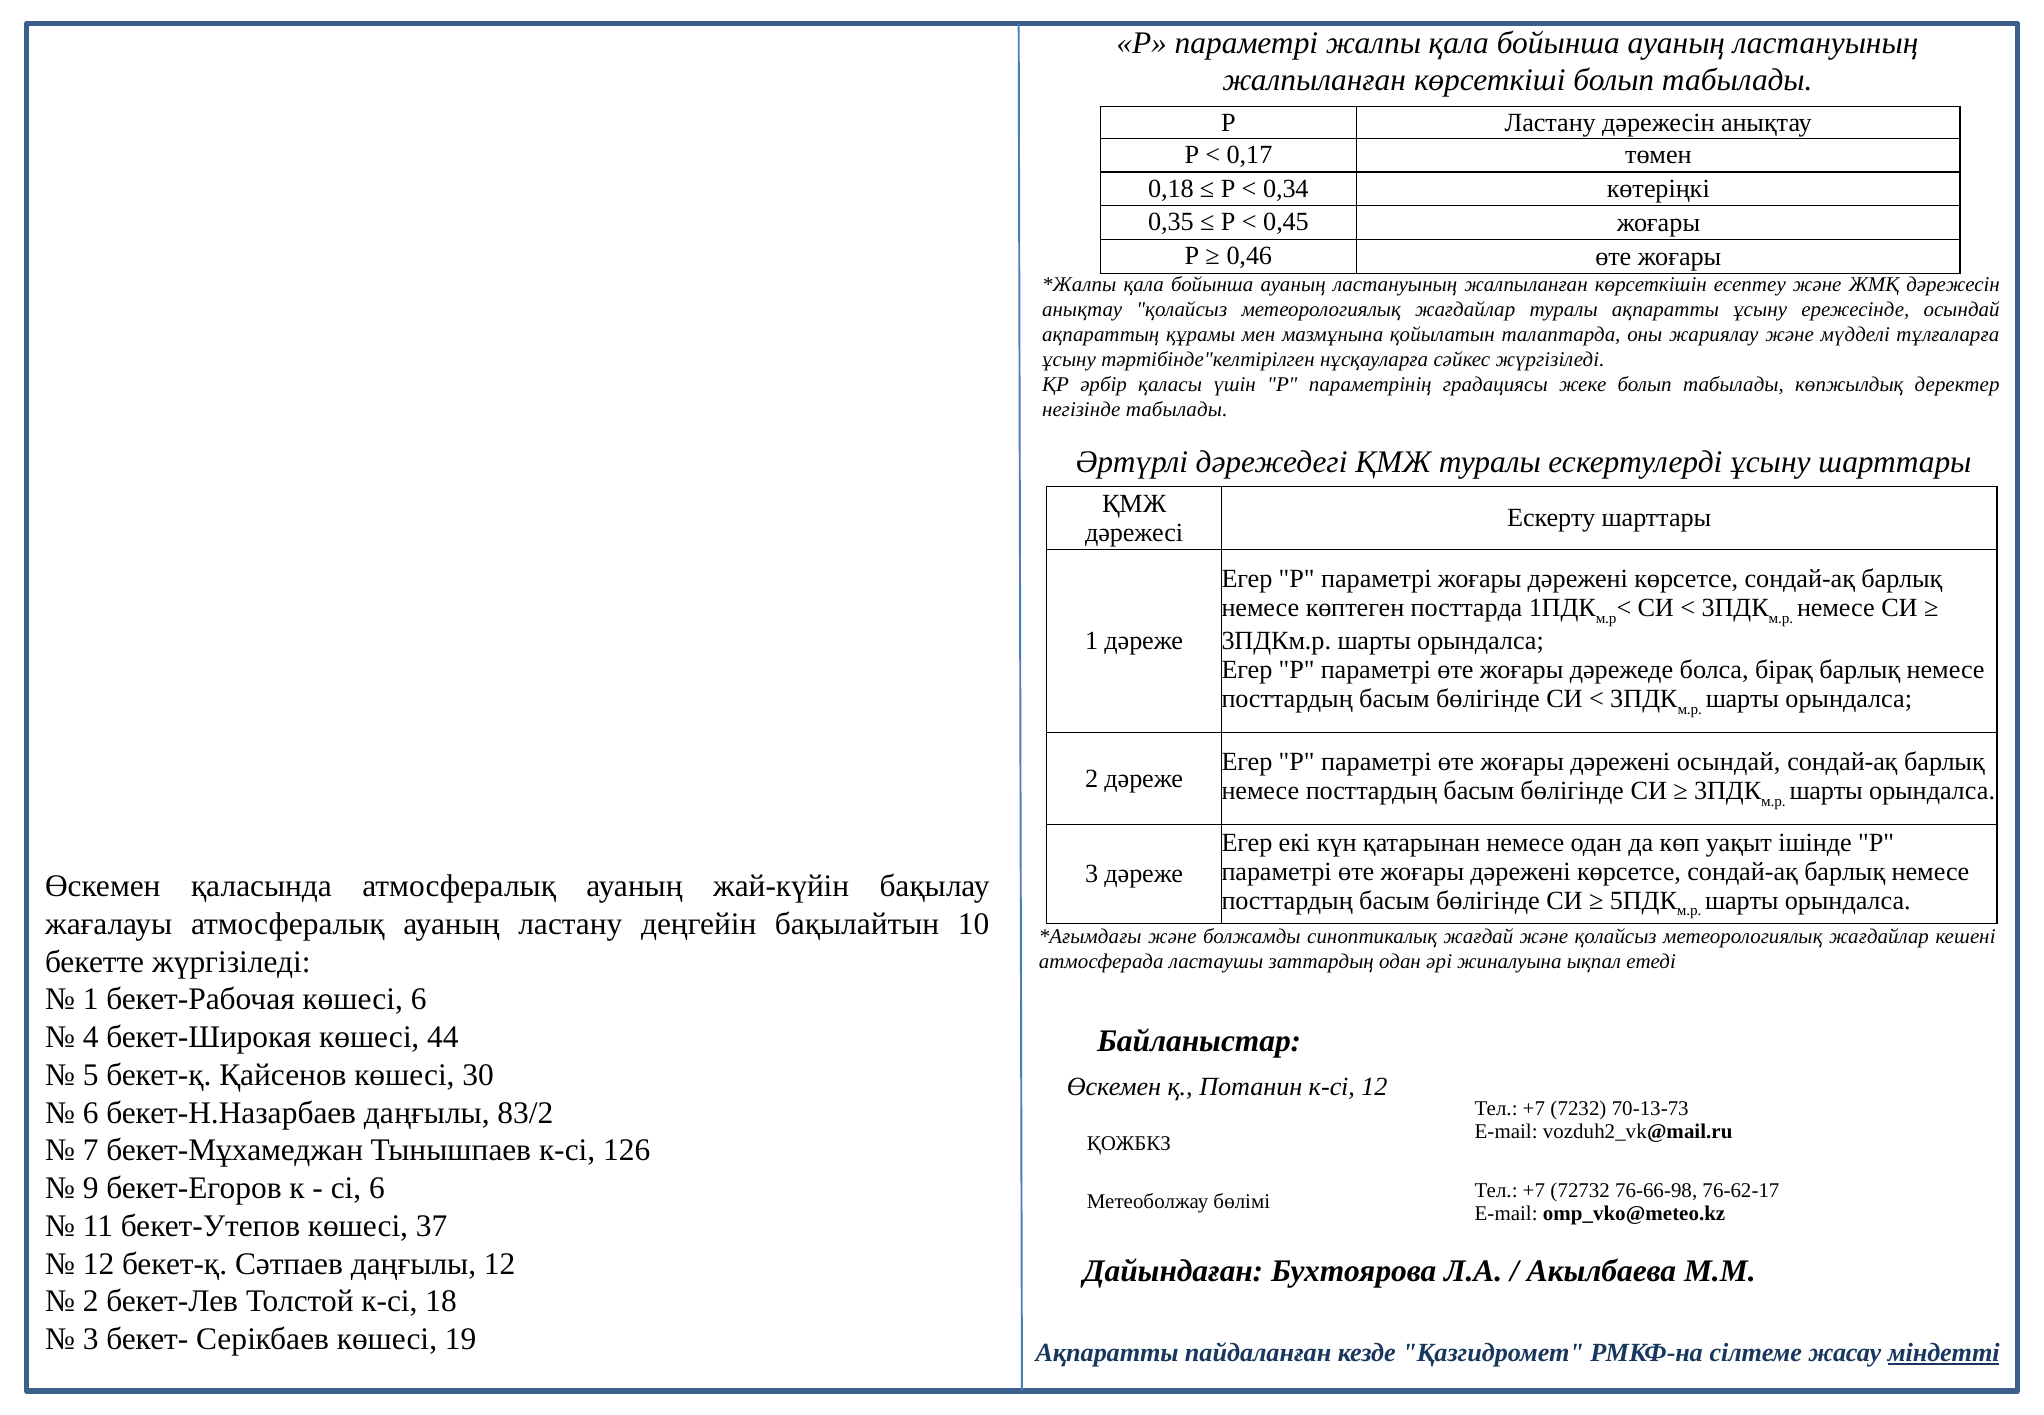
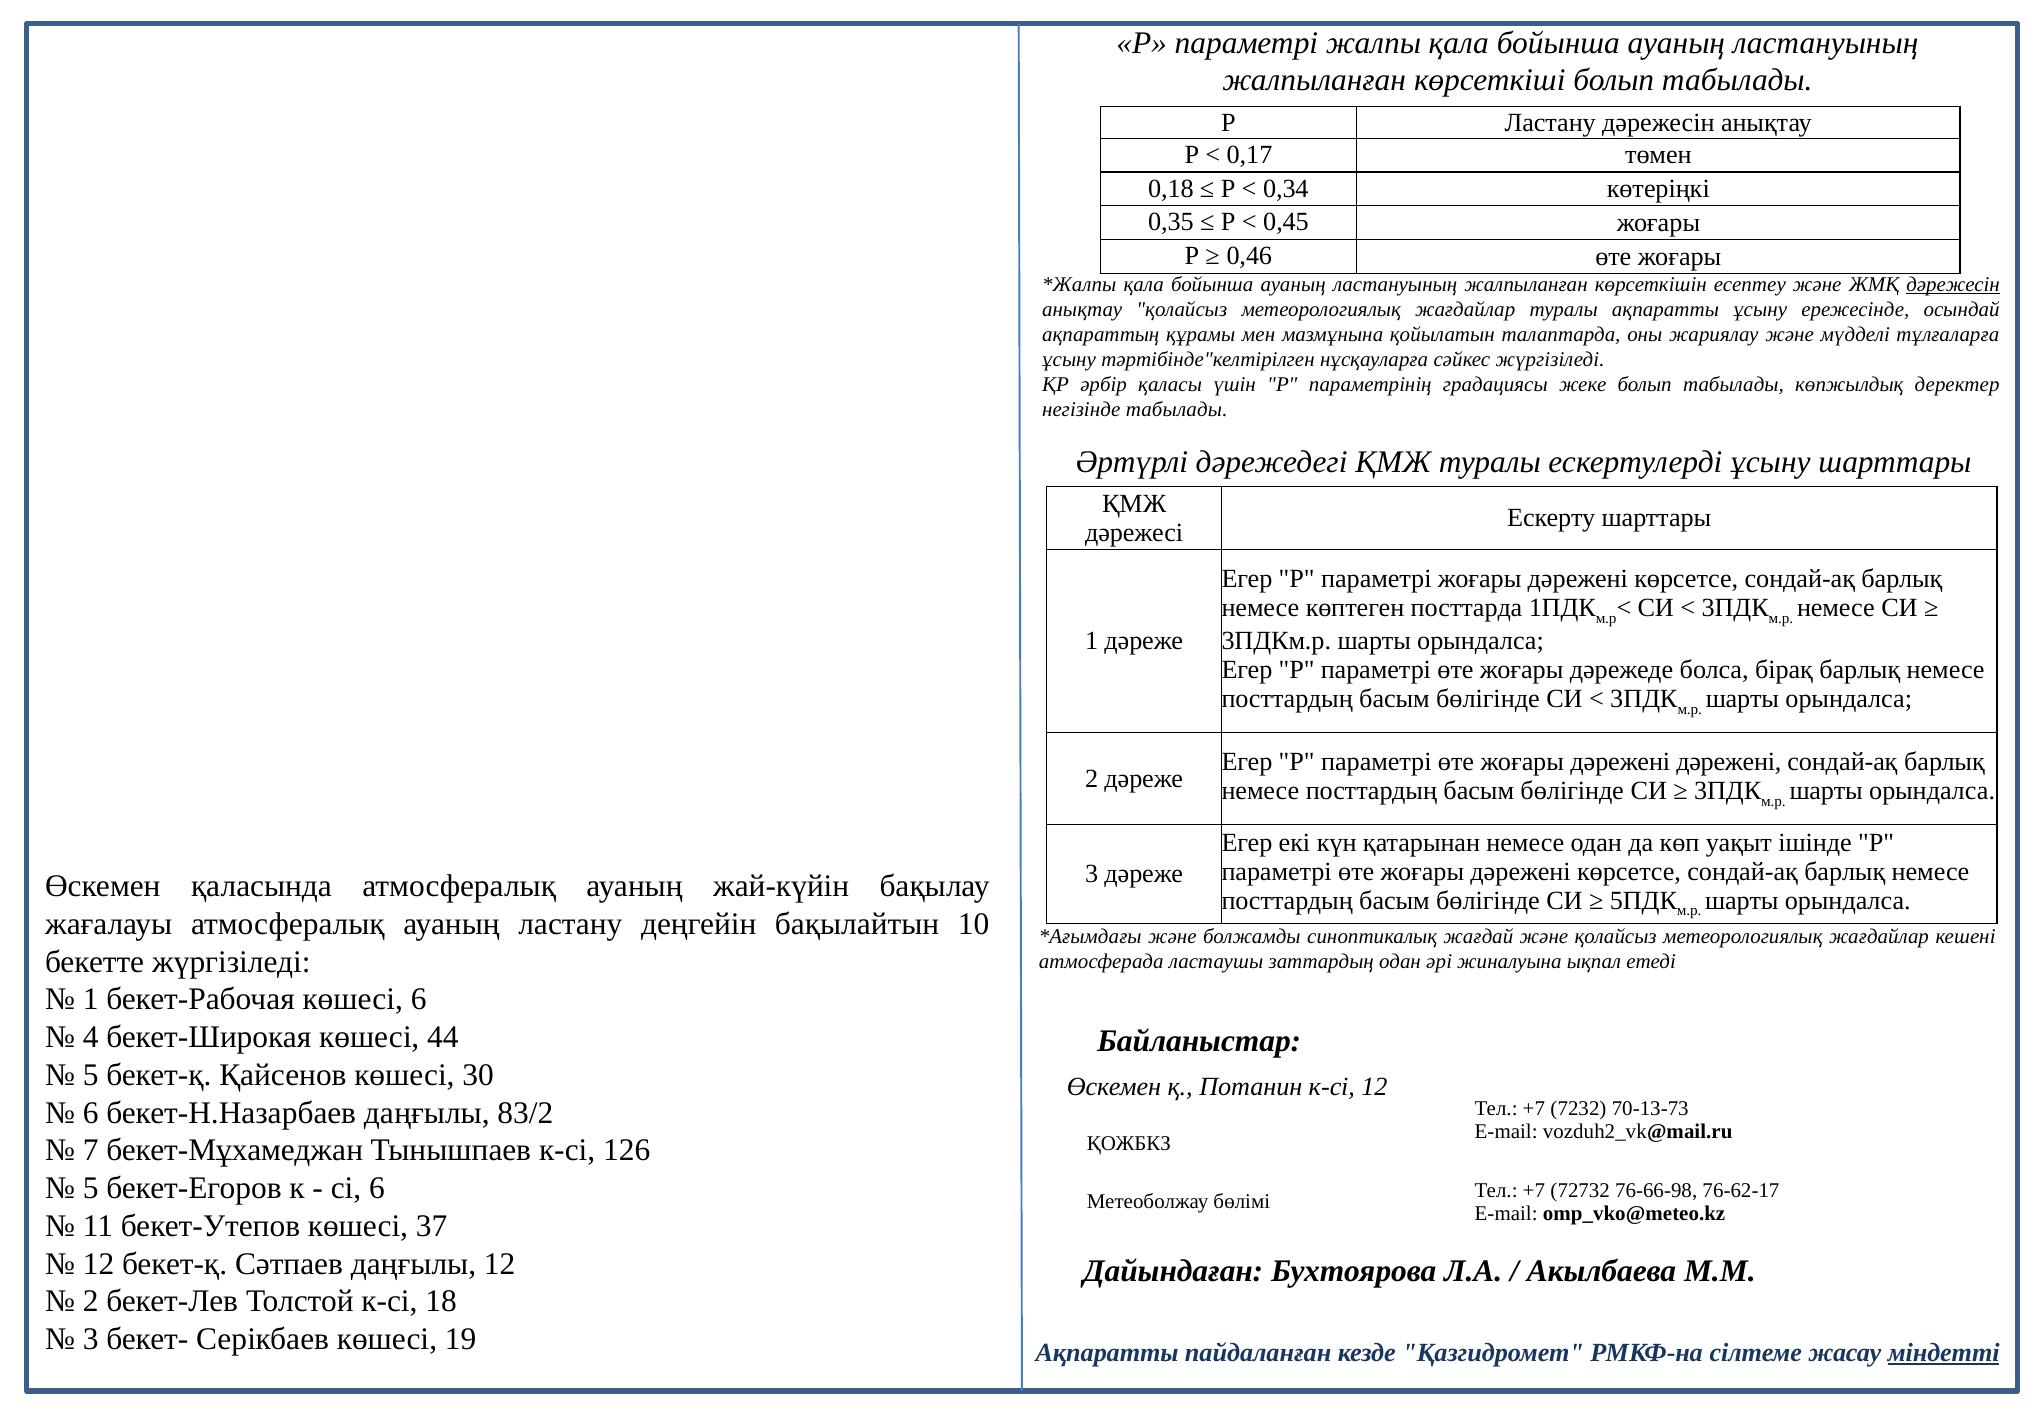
дәрежесін underline: none -> present (1953, 284)
дәрежені осындай: осындай -> дәрежені (1729, 762)
9: 9 -> 5 (91, 1188)
